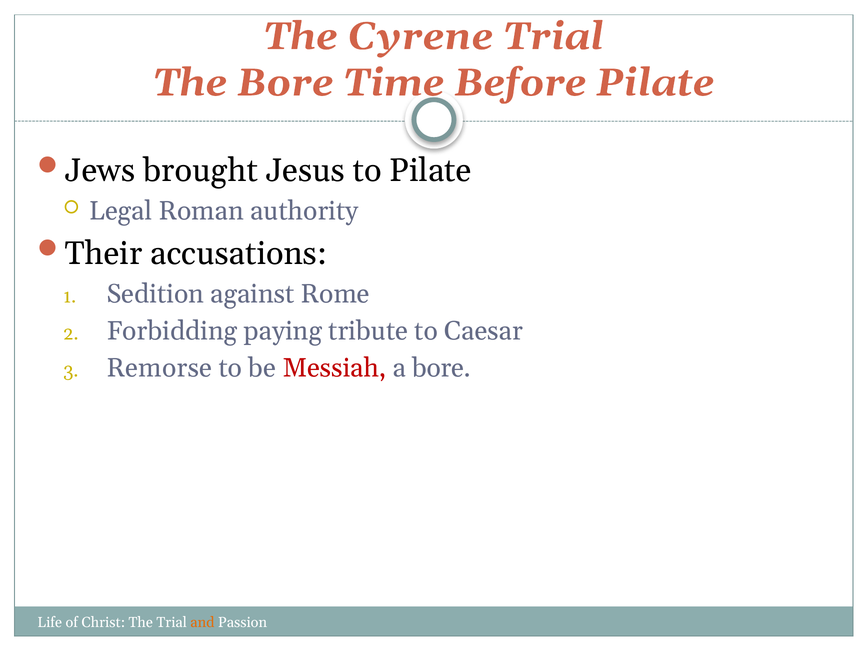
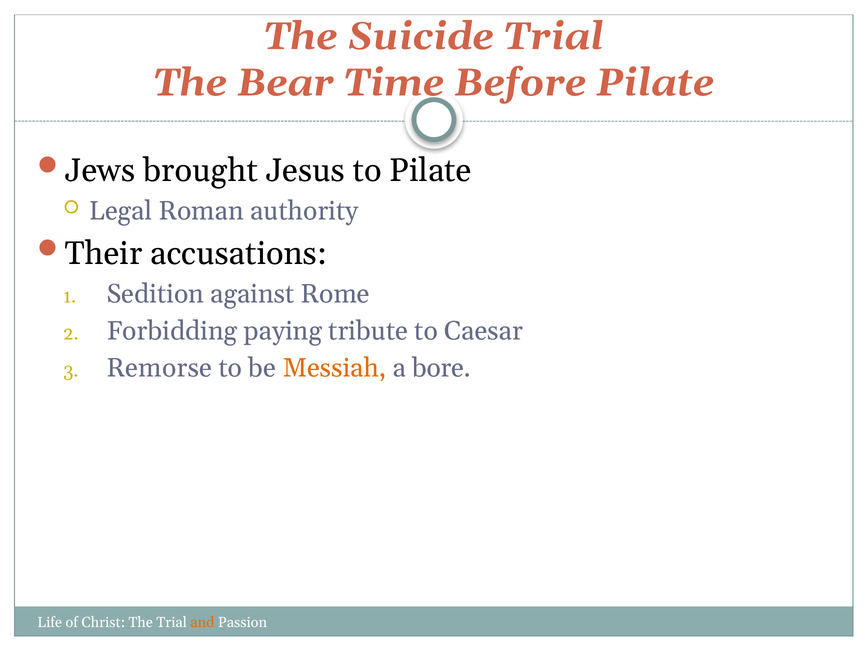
Cyrene: Cyrene -> Suicide (421, 36)
The Bore: Bore -> Bear (285, 83)
Messiah colour: red -> orange (334, 368)
